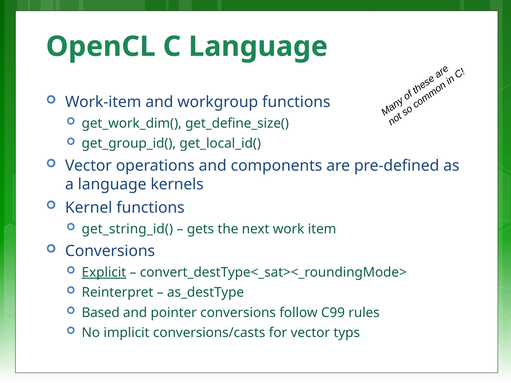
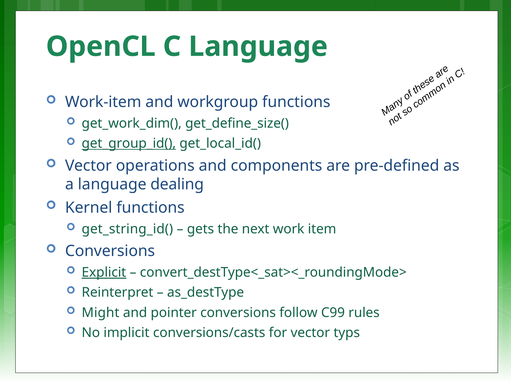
get_group_id( underline: none -> present (129, 144)
kernels: kernels -> dealing (177, 185)
Based: Based -> Might (101, 313)
